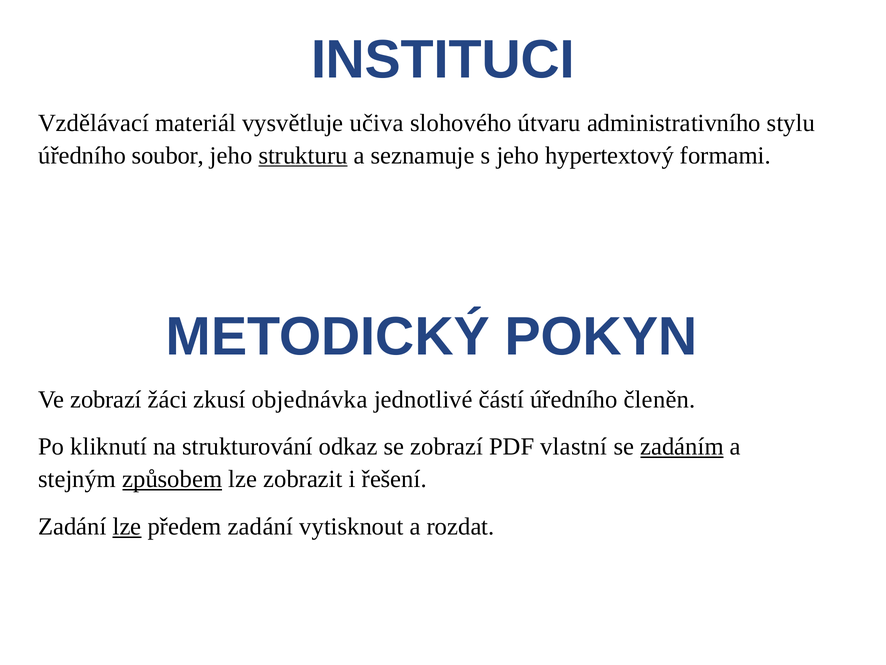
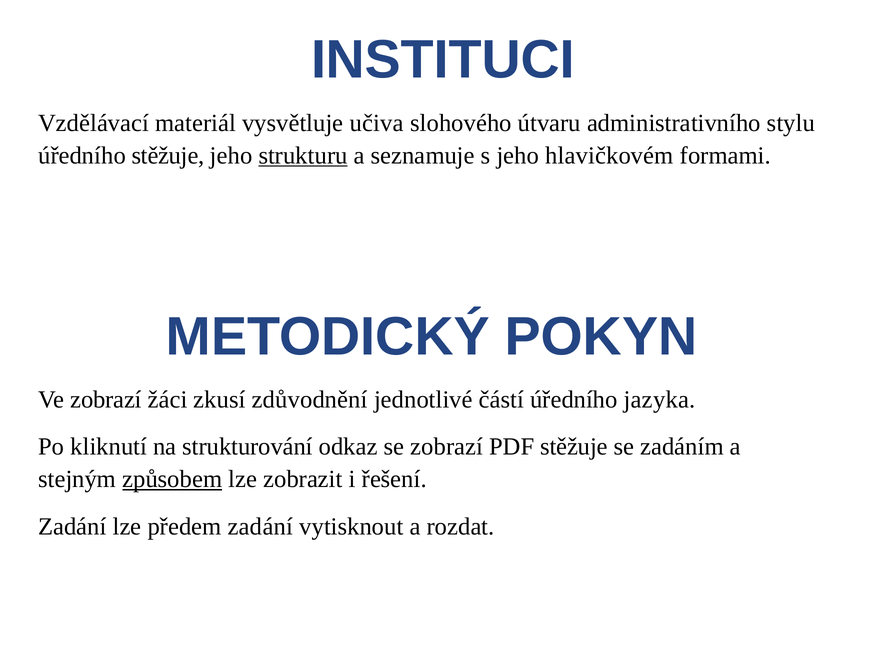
úředního soubor: soubor -> stěžuje (168, 155)
hypertextový: hypertextový -> hlavičkovém (609, 155)
objednávka: objednávka -> zdůvodnění (310, 399)
členěn: členěn -> jazyka (660, 399)
PDF vlastní: vlastní -> stěžuje (574, 446)
zadáním underline: present -> none (682, 446)
lze underline: present -> none (127, 526)
